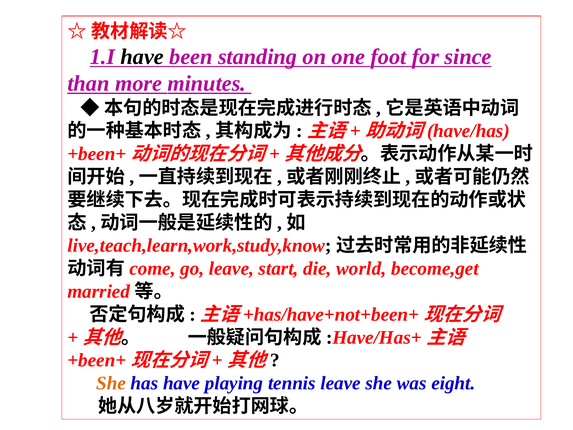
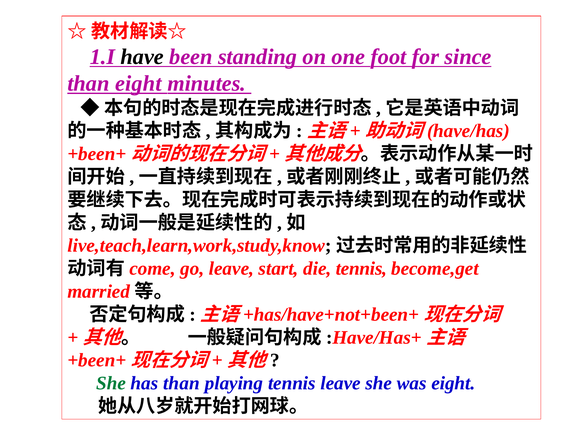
than more: more -> eight (138, 83)
die world: world -> tennis (361, 268)
She colour: orange -> green (111, 383)
has have: have -> than (181, 383)
